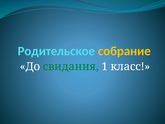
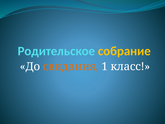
свидания colour: green -> orange (71, 66)
